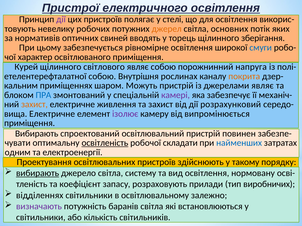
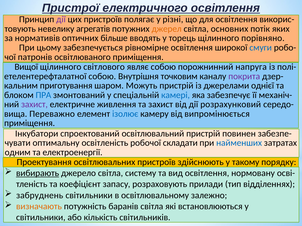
стелі: стелі -> різні (173, 19)
робочих: робочих -> агрегатів (93, 29)
свиней: свиней -> більше (114, 38)
зберігання: зберігання -> порівняно (263, 38)
характер: характер -> патронів (35, 57)
Курей: Курей -> Вищої (26, 67)
рослинах: рослинах -> точковим (179, 76)
покрита colour: orange -> purple (244, 76)
приміщеннях: приміщеннях -> приготування (66, 86)
джерелами являє: являє -> однієї (263, 86)
камері colour: purple -> blue (176, 95)
захист colour: orange -> purple (34, 105)
Електричне: Електричне -> Переважно (52, 114)
ізолює colour: purple -> blue (125, 114)
Вибирають: Вибирають -> Інкубатори (37, 134)
освітленість underline: present -> none (105, 143)
виробничих: виробничих -> відділеннях (269, 185)
відділеннях: відділеннях -> забруднень (40, 196)
визначають colour: purple -> orange (39, 207)
